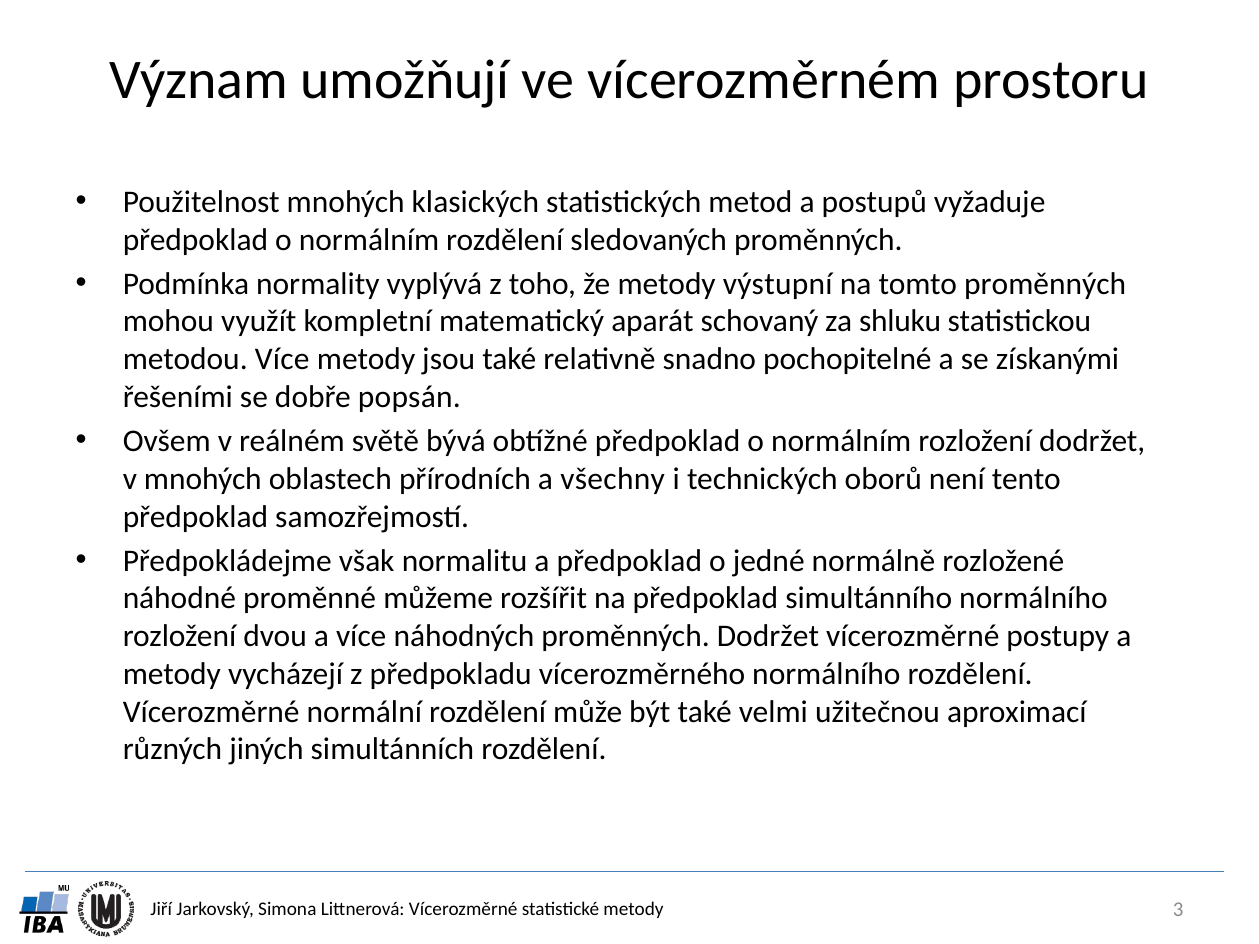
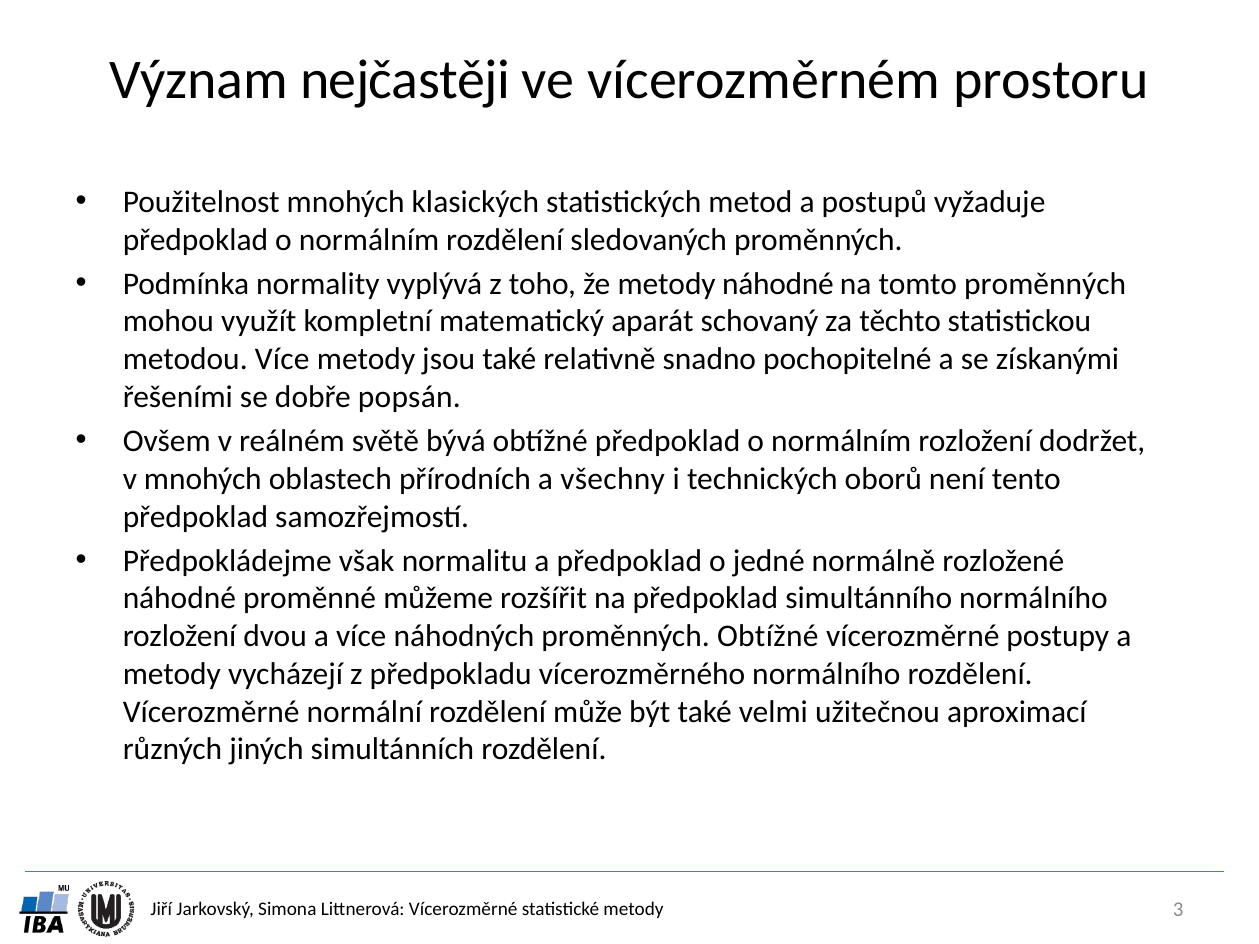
umožňují: umožňují -> nejčastěji (405, 80)
metody výstupní: výstupní -> náhodné (778, 284)
shluku: shluku -> těchto (900, 322)
proměnných Dodržet: Dodržet -> Obtížné (768, 636)
